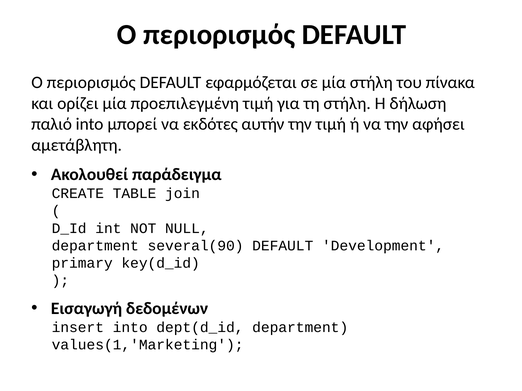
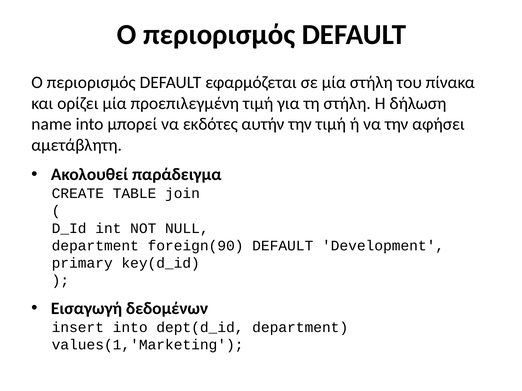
παλιό: παλιό -> name (51, 124)
several(90: several(90 -> foreign(90 (196, 246)
